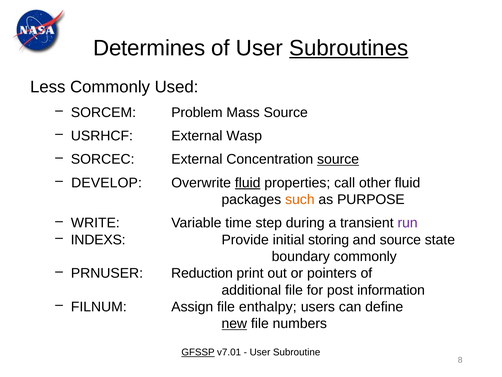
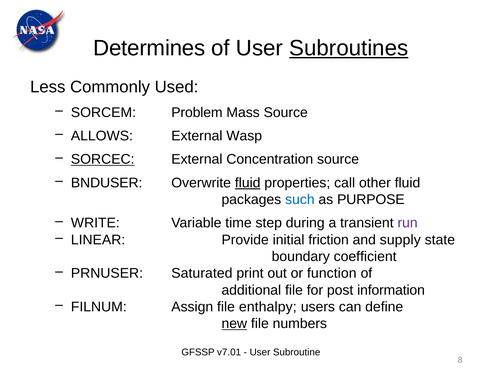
USRHCF: USRHCF -> ALLOWS (102, 136)
SORCEC underline: none -> present (103, 159)
source underline: present -> none (338, 159)
DEVELOP: DEVELOP -> BNDUSER (107, 183)
such colour: orange -> blue (300, 199)
INDEXS: INDEXS -> LINEAR (98, 239)
storing: storing -> friction (329, 239)
and source: source -> supply (400, 239)
boundary commonly: commonly -> coefficient (365, 256)
Reduction: Reduction -> Saturated (202, 273)
pointers: pointers -> function (332, 273)
GFSSP underline: present -> none (198, 352)
